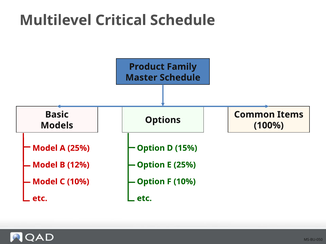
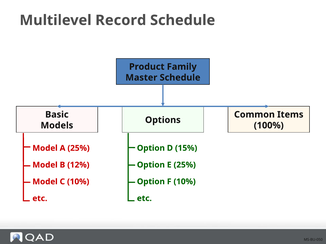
Critical: Critical -> Record (121, 20)
